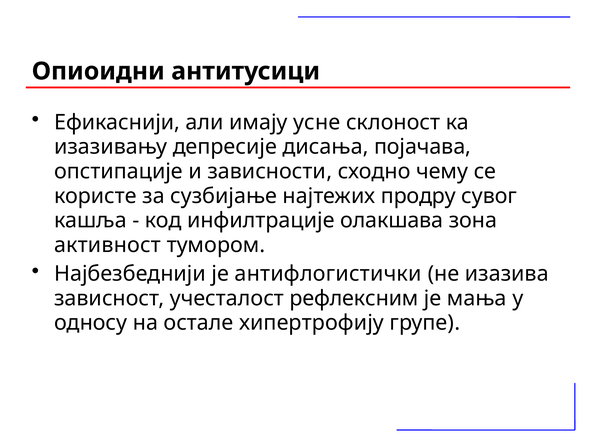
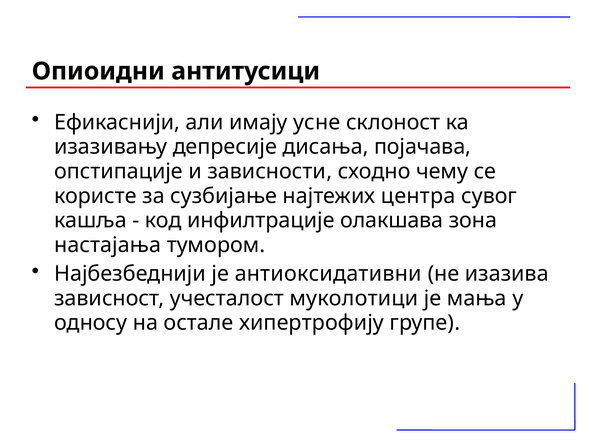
продру: продру -> центра (418, 196)
активност: активност -> настајања (108, 245)
антифлогистички: антифлогистички -> антиоксидативни (328, 274)
рефлексним: рефлексним -> муколотици (354, 298)
